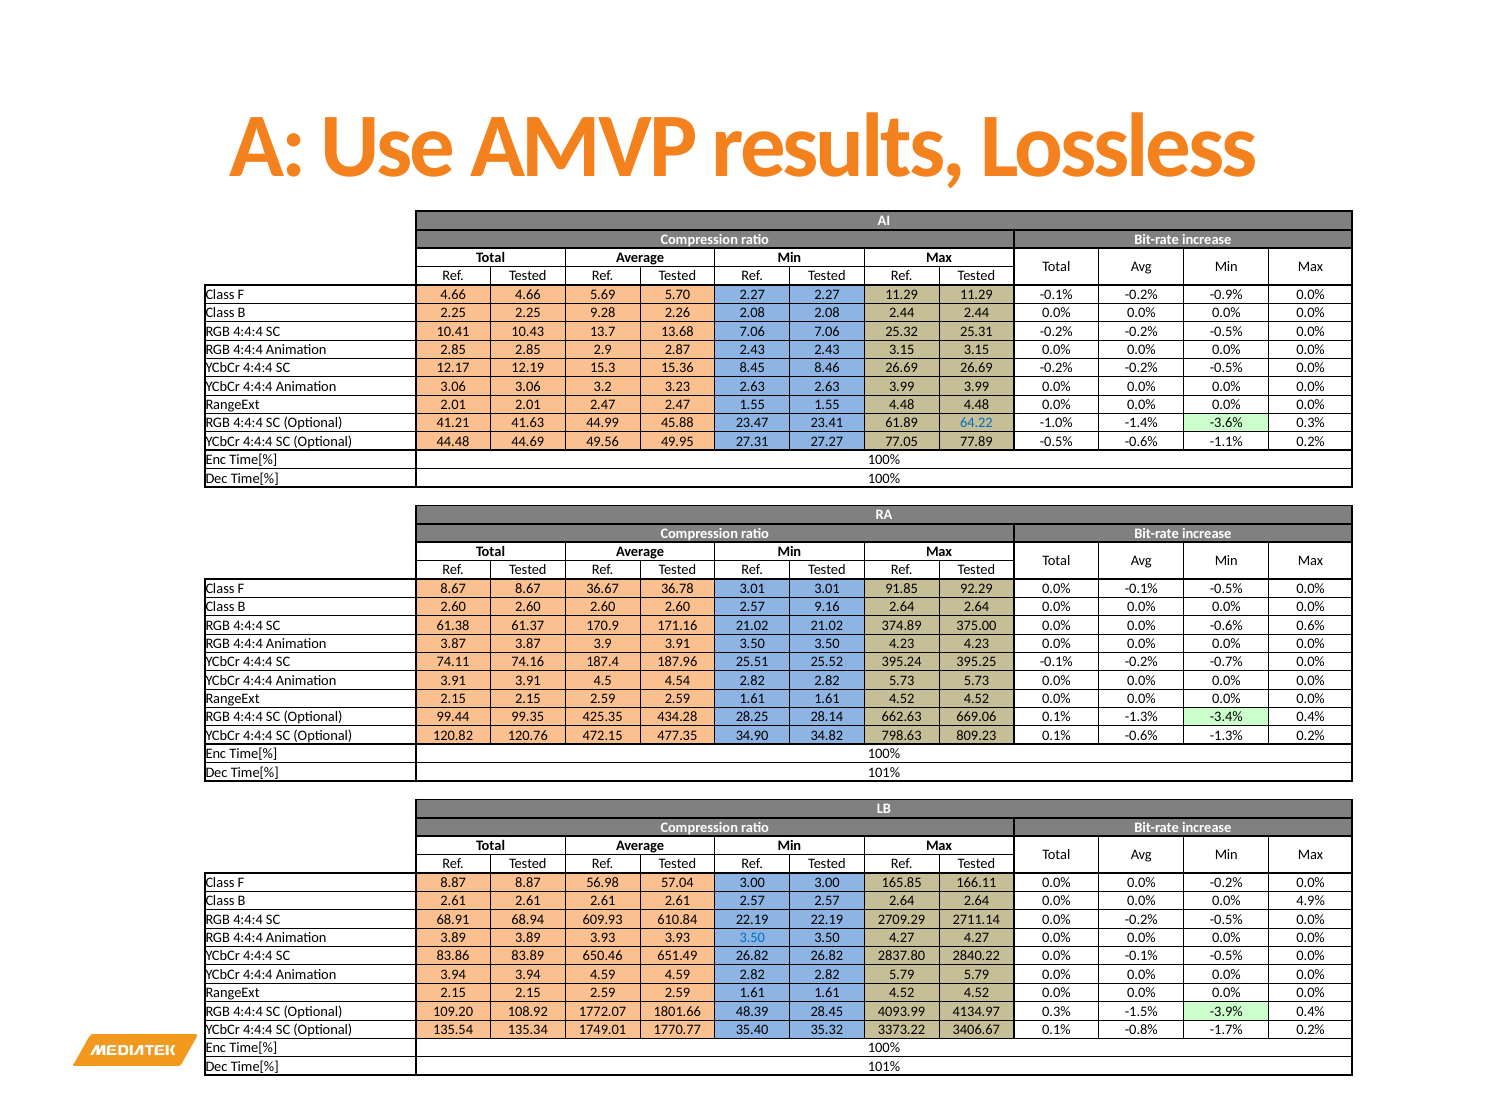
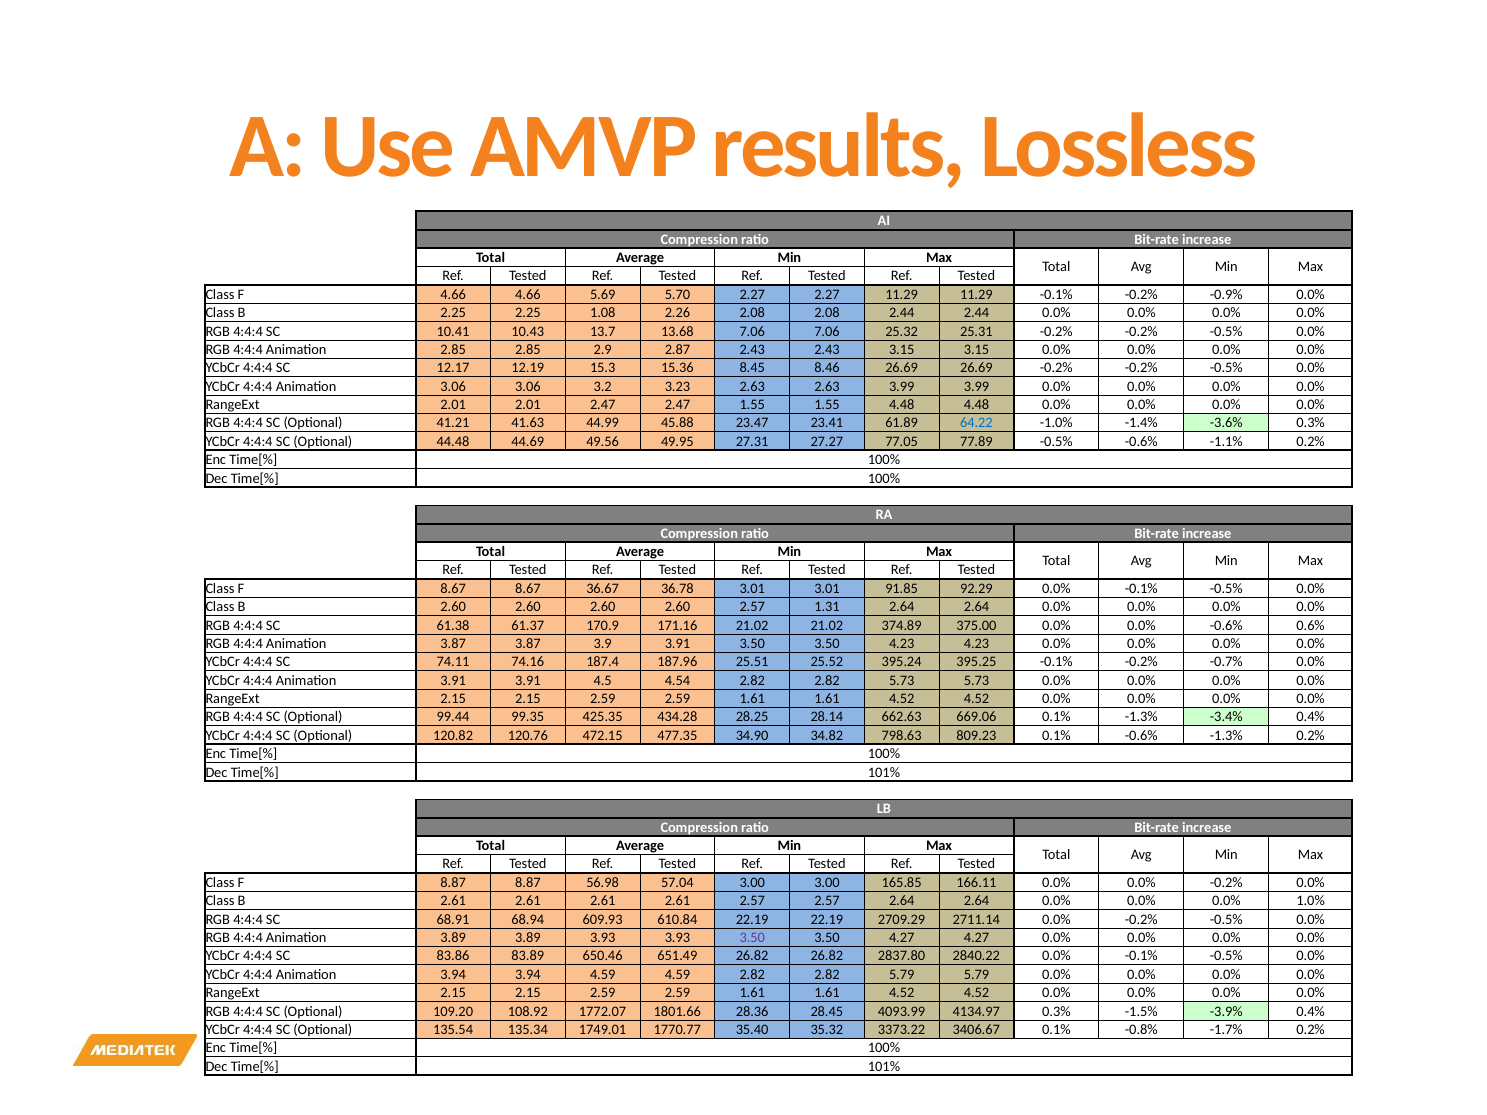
9.28: 9.28 -> 1.08 (603, 313)
9.16: 9.16 -> 1.31 (827, 607)
4.9%: 4.9% -> 1.0% (1311, 901)
3.50 colour: blue -> purple (752, 938)
48.39: 48.39 -> 28.36 (752, 1011)
